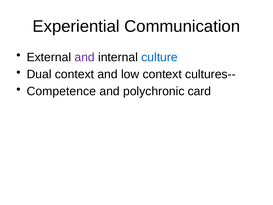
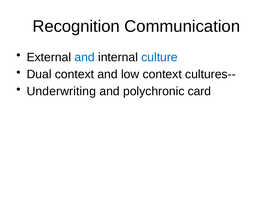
Experiential: Experiential -> Recognition (76, 26)
and colour: purple -> blue (85, 57)
Competence: Competence -> Underwriting (61, 91)
